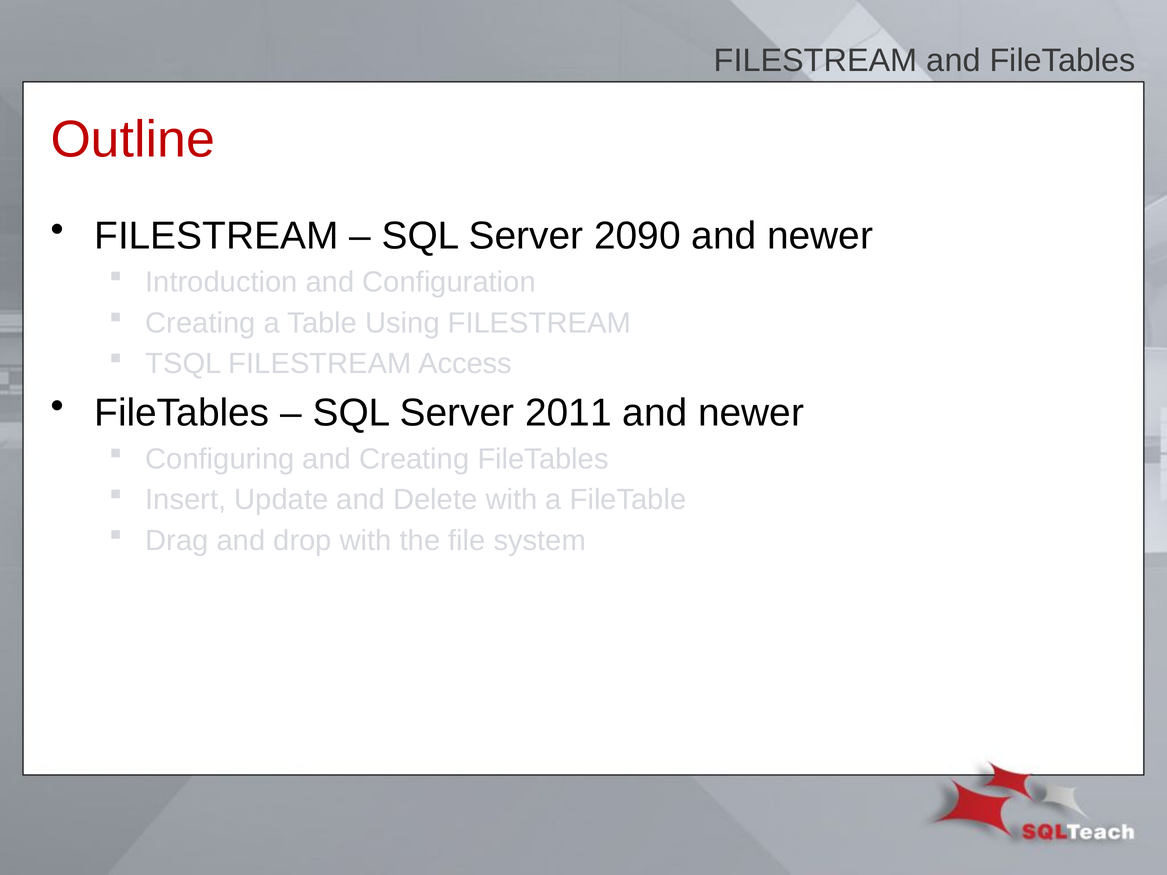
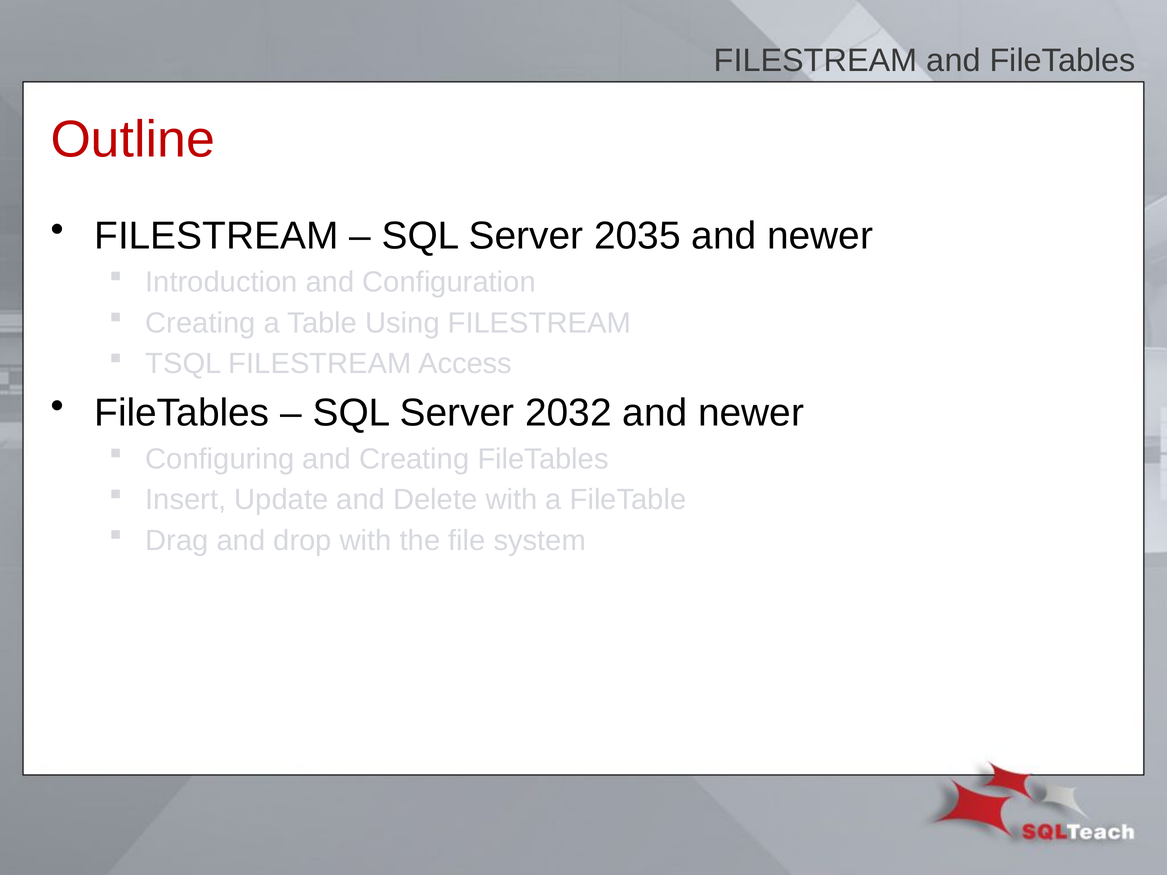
2090: 2090 -> 2035 (637, 236)
2011: 2011 -> 2032 (568, 413)
